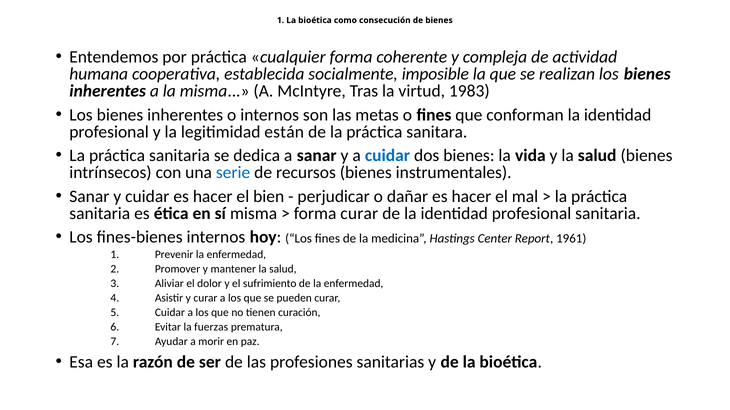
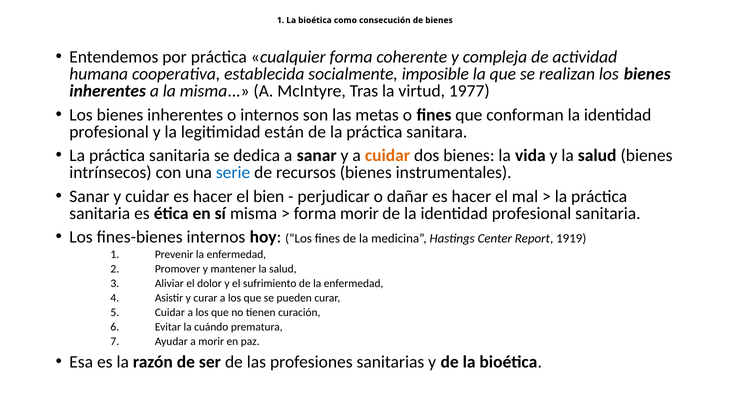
1983: 1983 -> 1977 (469, 91)
cuidar colour: blue -> orange (387, 156)
forma curar: curar -> morir (359, 214)
1961: 1961 -> 1919 (571, 239)
fuerzas: fuerzas -> cuándo (211, 328)
